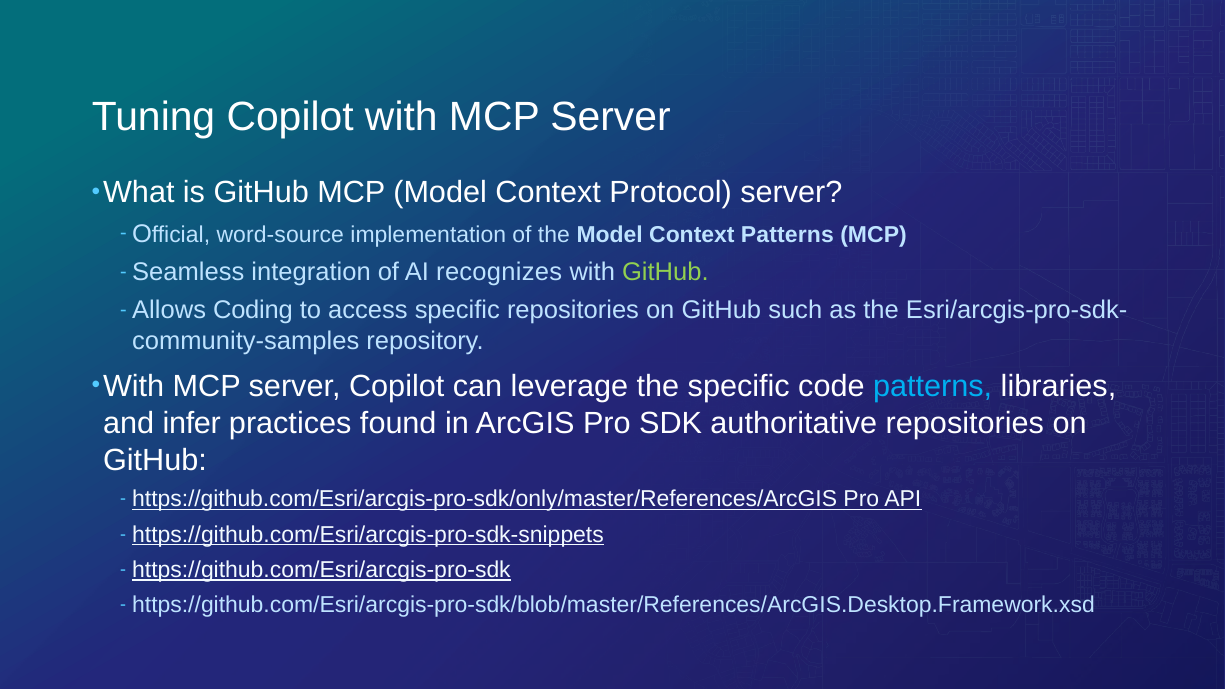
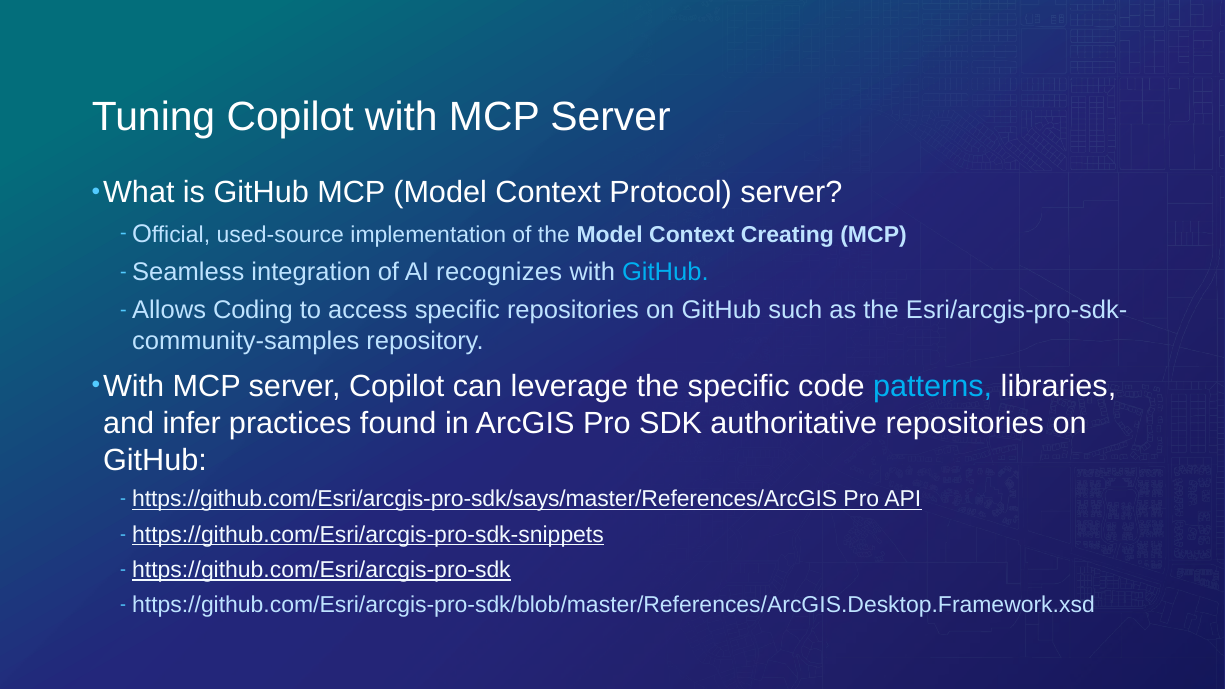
word-source: word-source -> used-source (280, 235)
Context Patterns: Patterns -> Creating (787, 235)
GitHub colour: light green -> light blue (665, 272)
https://github.com/Esri/arcgis-pro-sdk/only/master/References/ArcGIS: https://github.com/Esri/arcgis-pro-sdk/only/master/References/ArcGIS -> https://github.com/Esri/arcgis-pro-sdk/says/master/References/ArcGIS (485, 499)
